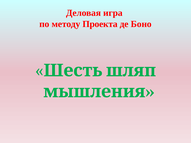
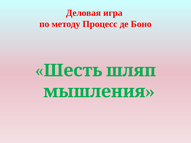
Проекта: Проекта -> Процесс (100, 24)
